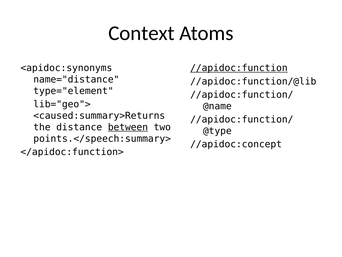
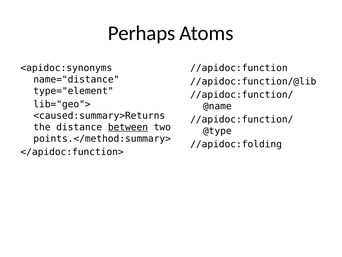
Context: Context -> Perhaps (142, 33)
//apidoc:function underline: present -> none (239, 68)
points.</speech:summary>: points.</speech:summary> -> points.</method:summary> (102, 138)
//apidoc:concept: //apidoc:concept -> //apidoc:folding (236, 144)
